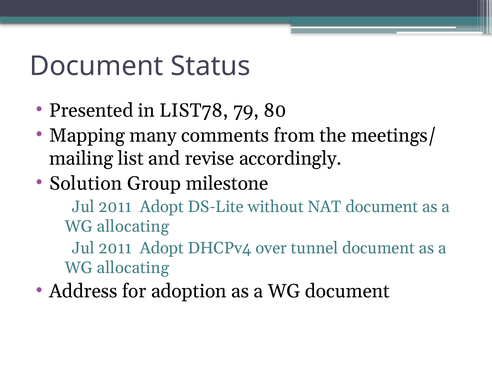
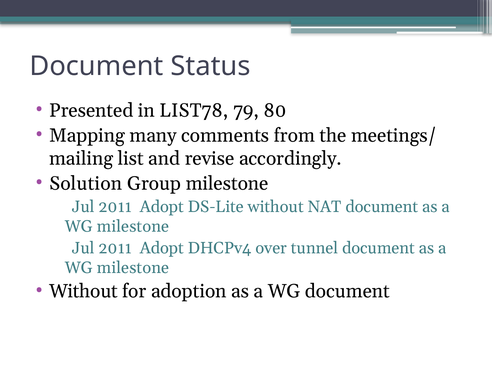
allocating: allocating -> milestone (133, 226)
allocating: allocating -> milestone (133, 268)
Address: Address -> Without (83, 291)
